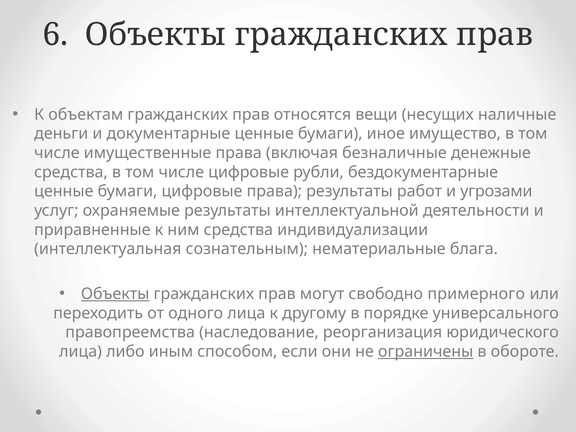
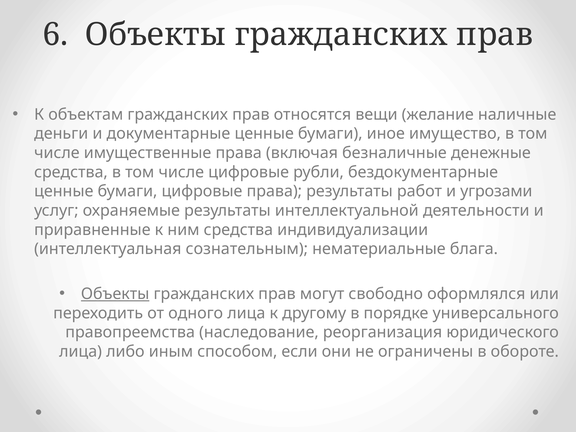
несущих: несущих -> желание (438, 114)
примерного: примерного -> оформлялся (476, 294)
ограничены underline: present -> none (426, 352)
